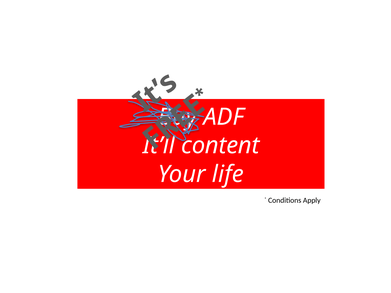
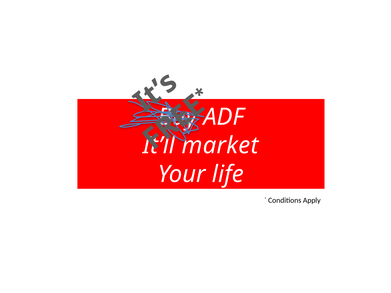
content: content -> market (220, 146)
